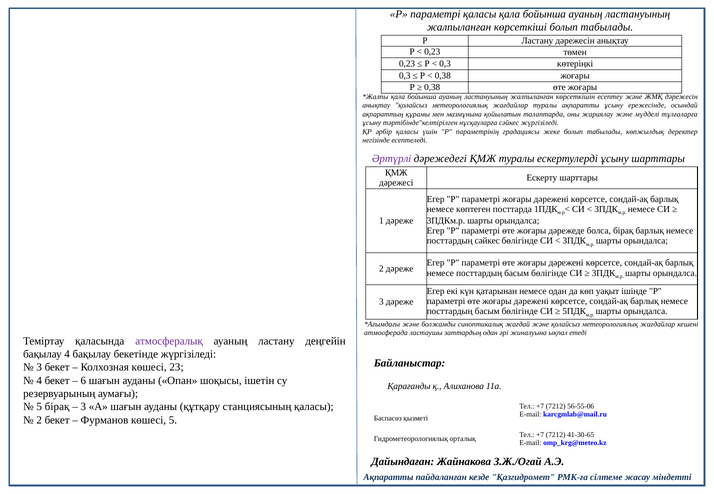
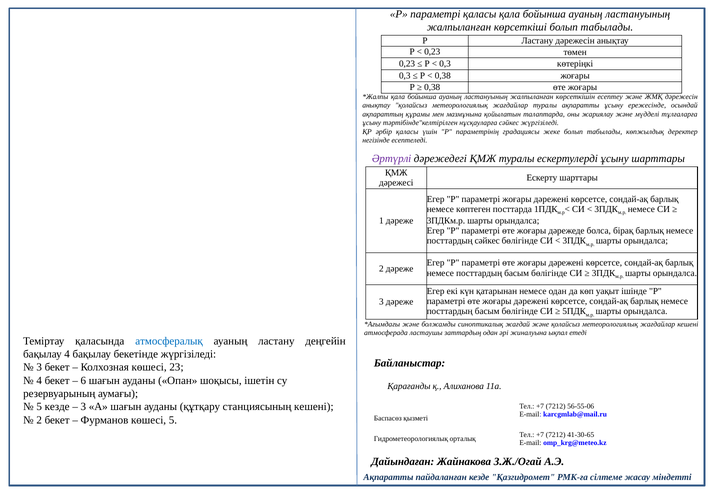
атмосфералық colour: purple -> blue (169, 341)
5 бірақ: бірақ -> кезде (57, 407)
станциясының қаласы: қаласы -> кешені (314, 407)
